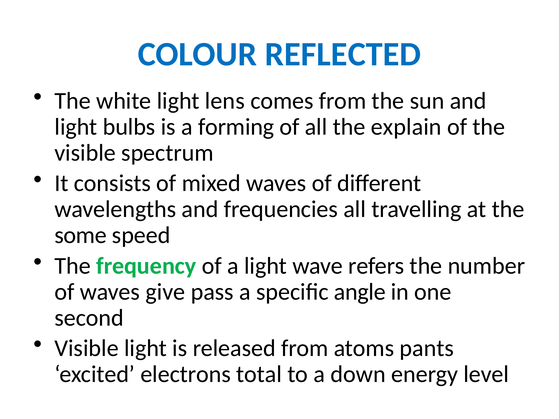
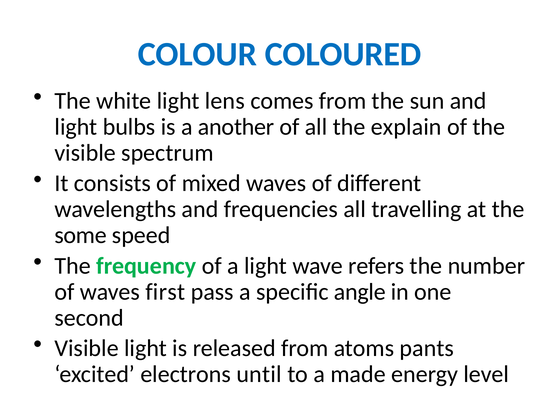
REFLECTED: REFLECTED -> COLOURED (343, 54)
forming: forming -> another (236, 127)
give: give -> first (165, 292)
total: total -> until (259, 374)
down: down -> made (358, 374)
